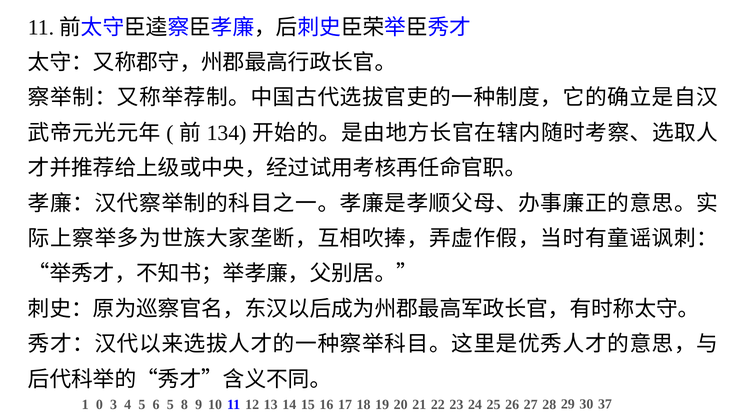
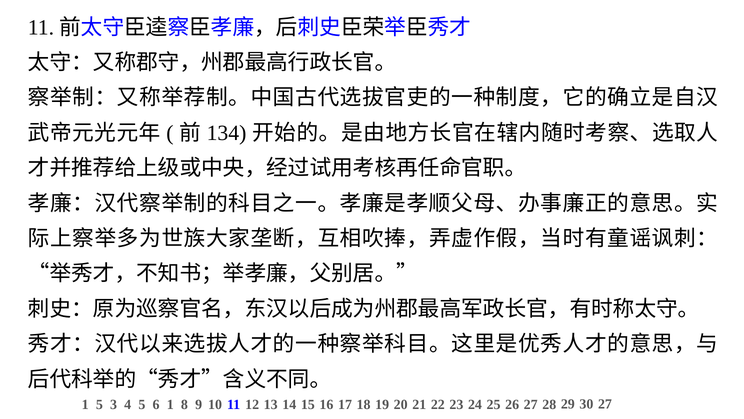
1 0: 0 -> 5 (99, 404)
6 5: 5 -> 1 (170, 404)
30 37: 37 -> 27 (605, 404)
